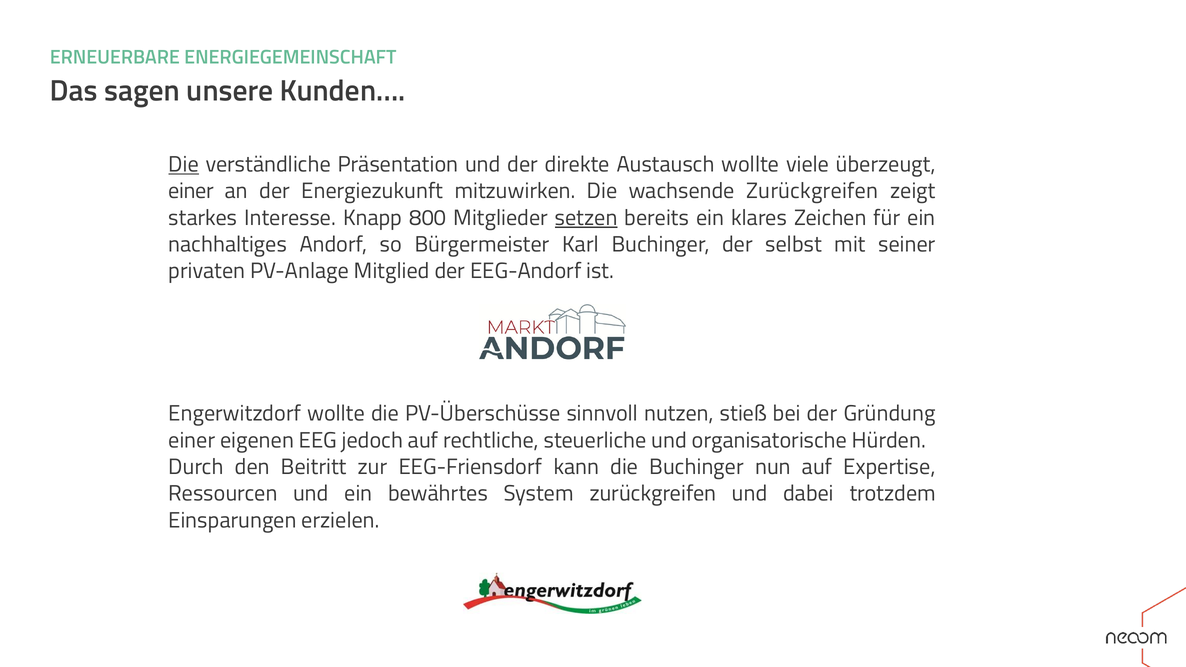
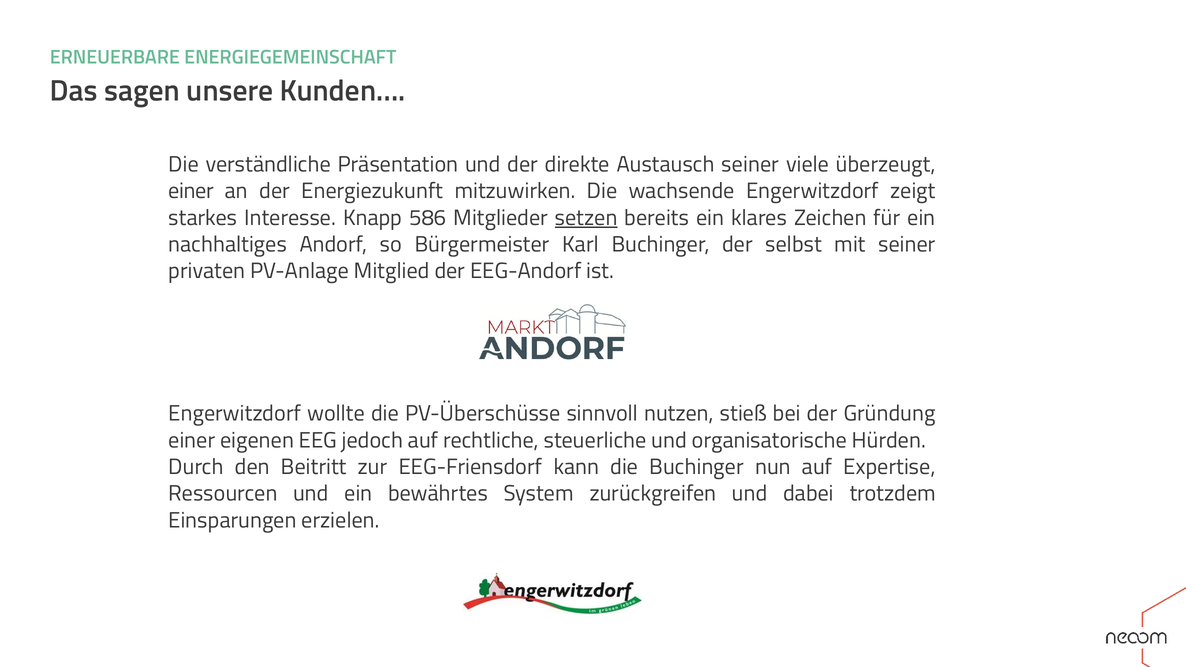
Die underline: present -> none (184, 164)
Austausch wollte: wollte -> seiner (750, 164)
wachsende Zurückgreifen: Zurückgreifen -> Engerwitzdorf (812, 191)
800: 800 -> 586 (428, 218)
